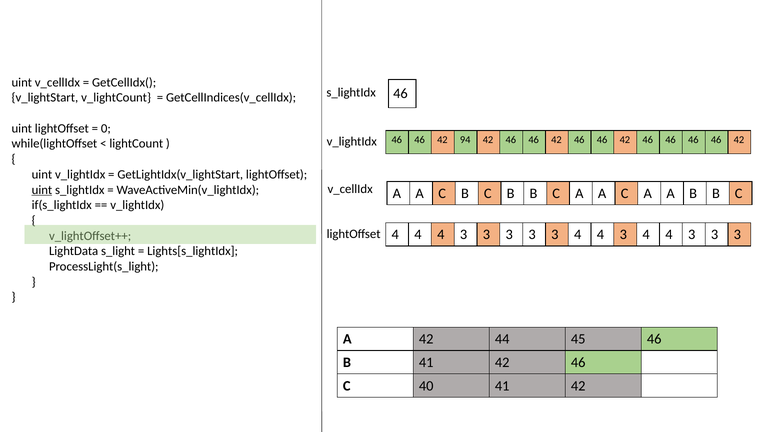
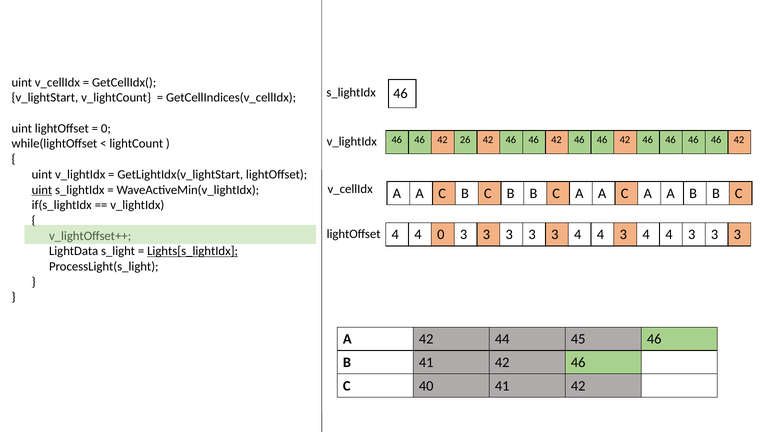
94: 94 -> 26 (465, 140)
4 4 4: 4 -> 0 (441, 234)
Lights[s_lightIdx underline: none -> present (193, 251)
